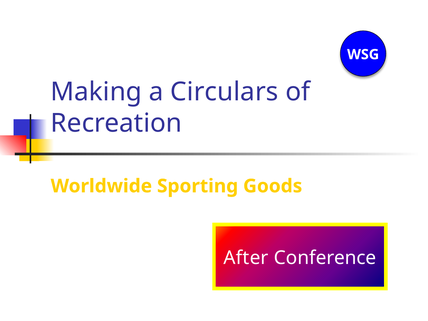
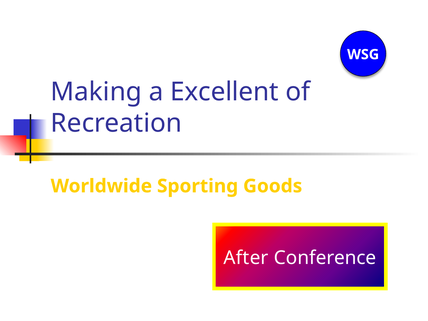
Circulars: Circulars -> Excellent (224, 92)
